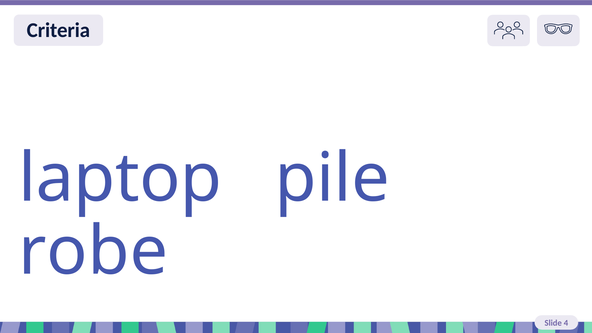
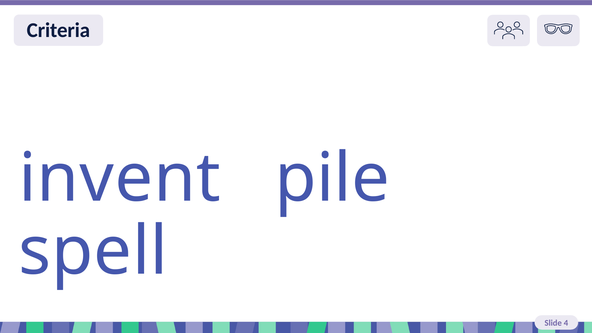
laptop: laptop -> invent (120, 178)
robe: robe -> spell (93, 252)
